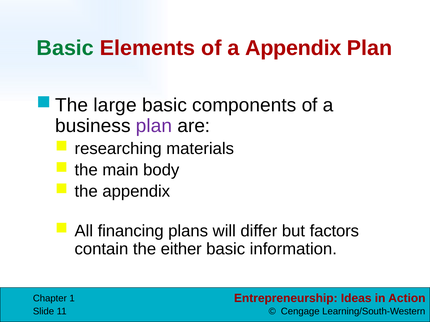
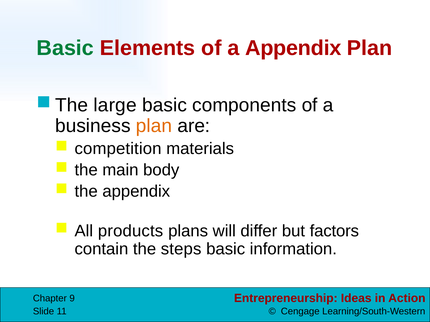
plan colour: purple -> orange (154, 126)
researching: researching -> competition (118, 149)
financing: financing -> products (131, 231)
either: either -> steps (181, 249)
1: 1 -> 9 (72, 299)
